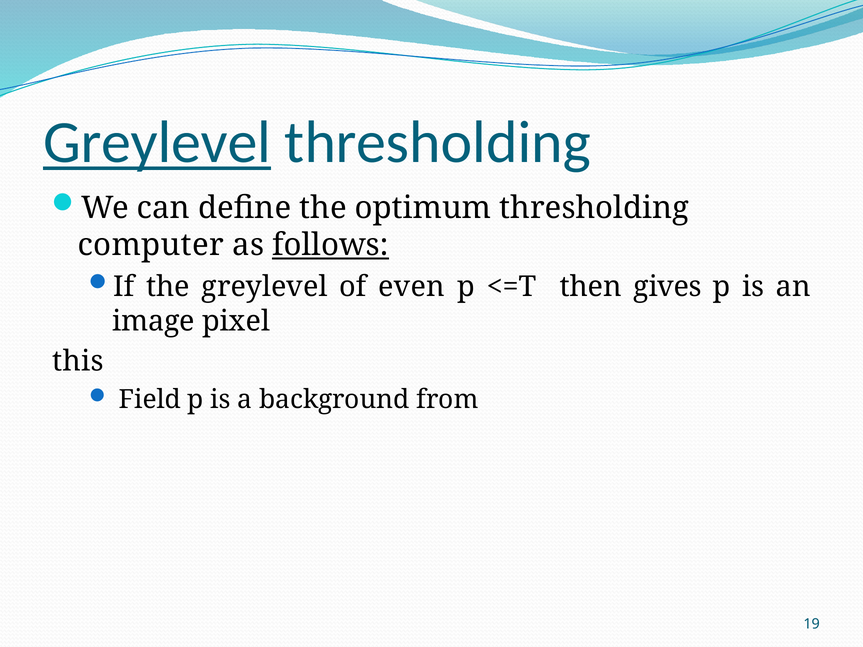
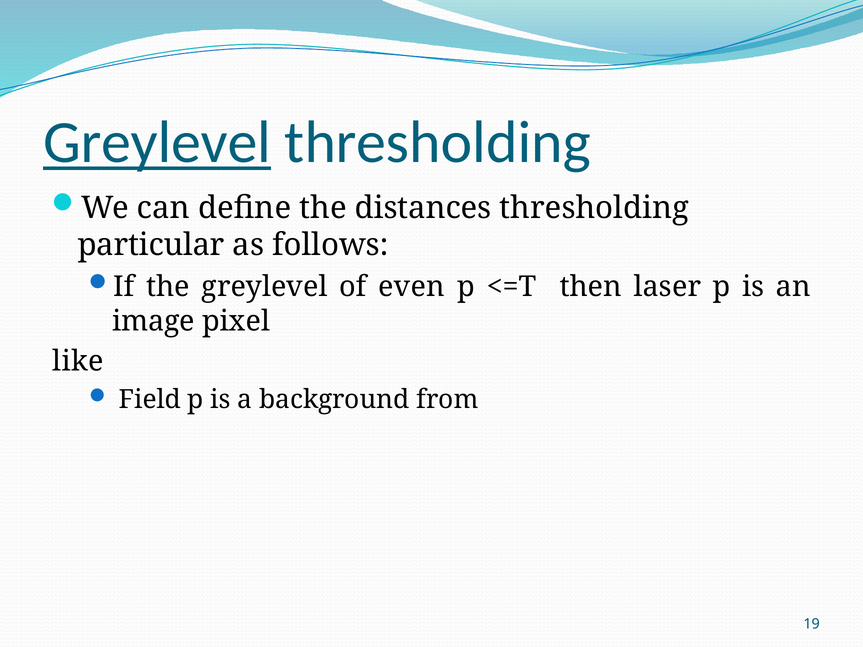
optimum: optimum -> distances (423, 208)
computer: computer -> particular (151, 245)
follows underline: present -> none (331, 245)
gives: gives -> laser (667, 287)
this: this -> like (78, 361)
